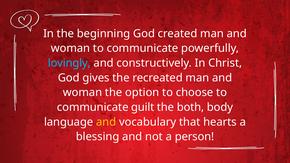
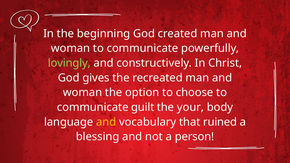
lovingly colour: light blue -> light green (69, 63)
both: both -> your (190, 107)
hearts: hearts -> ruined (220, 122)
